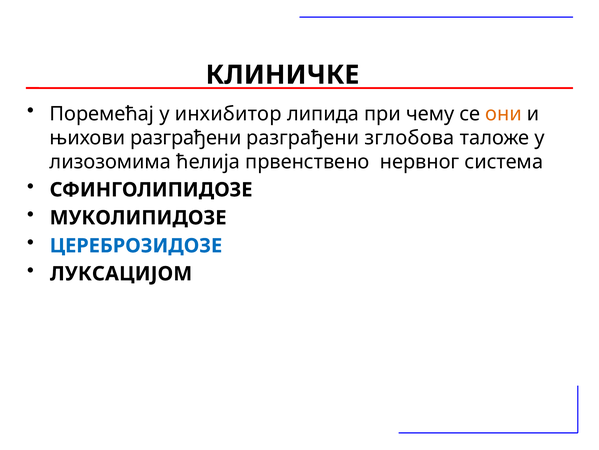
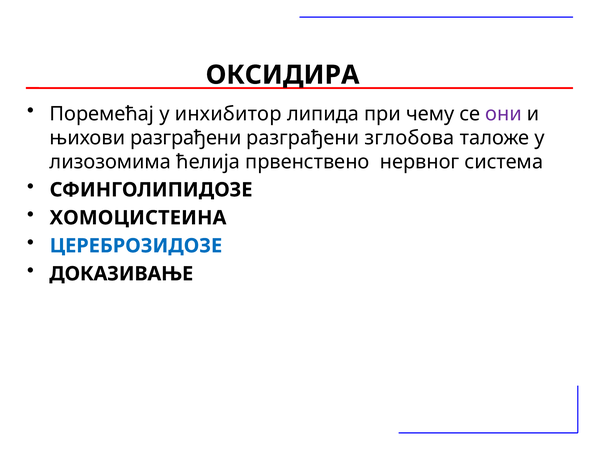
КЛИНИЧКЕ: КЛИНИЧКЕ -> ОКСИДИРА (283, 75)
они colour: orange -> purple (504, 114)
МУКОЛИПИДОЗЕ: МУКОЛИПИДОЗЕ -> ХОМОЦИСТЕИНА (138, 217)
ЛУКСАЦИЈОМ: ЛУКСАЦИЈОМ -> ДОКАЗИВАЊЕ (121, 273)
